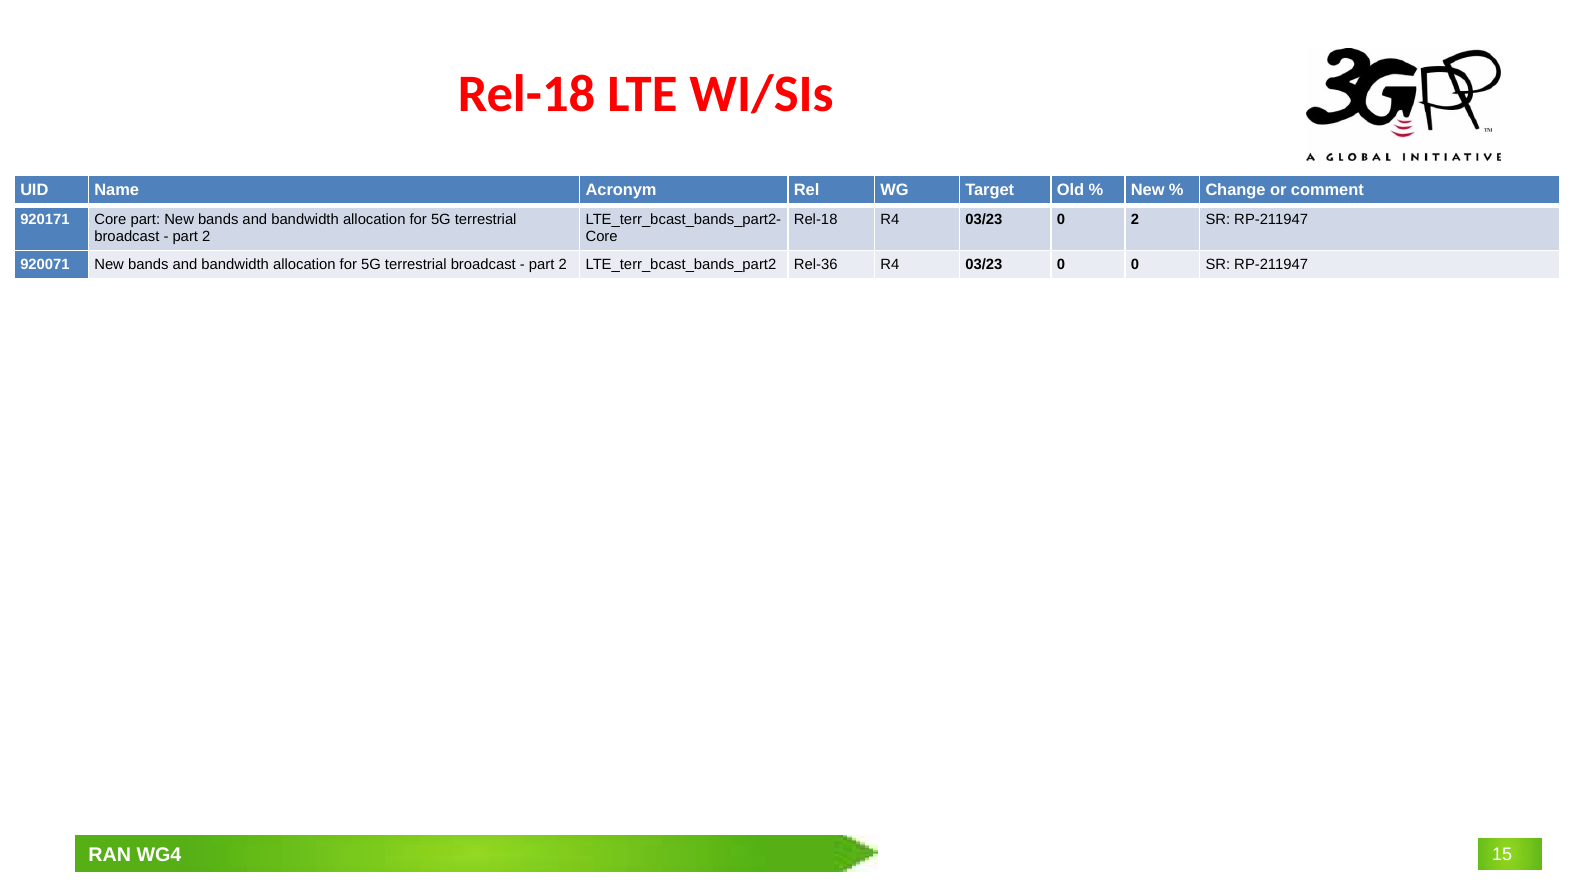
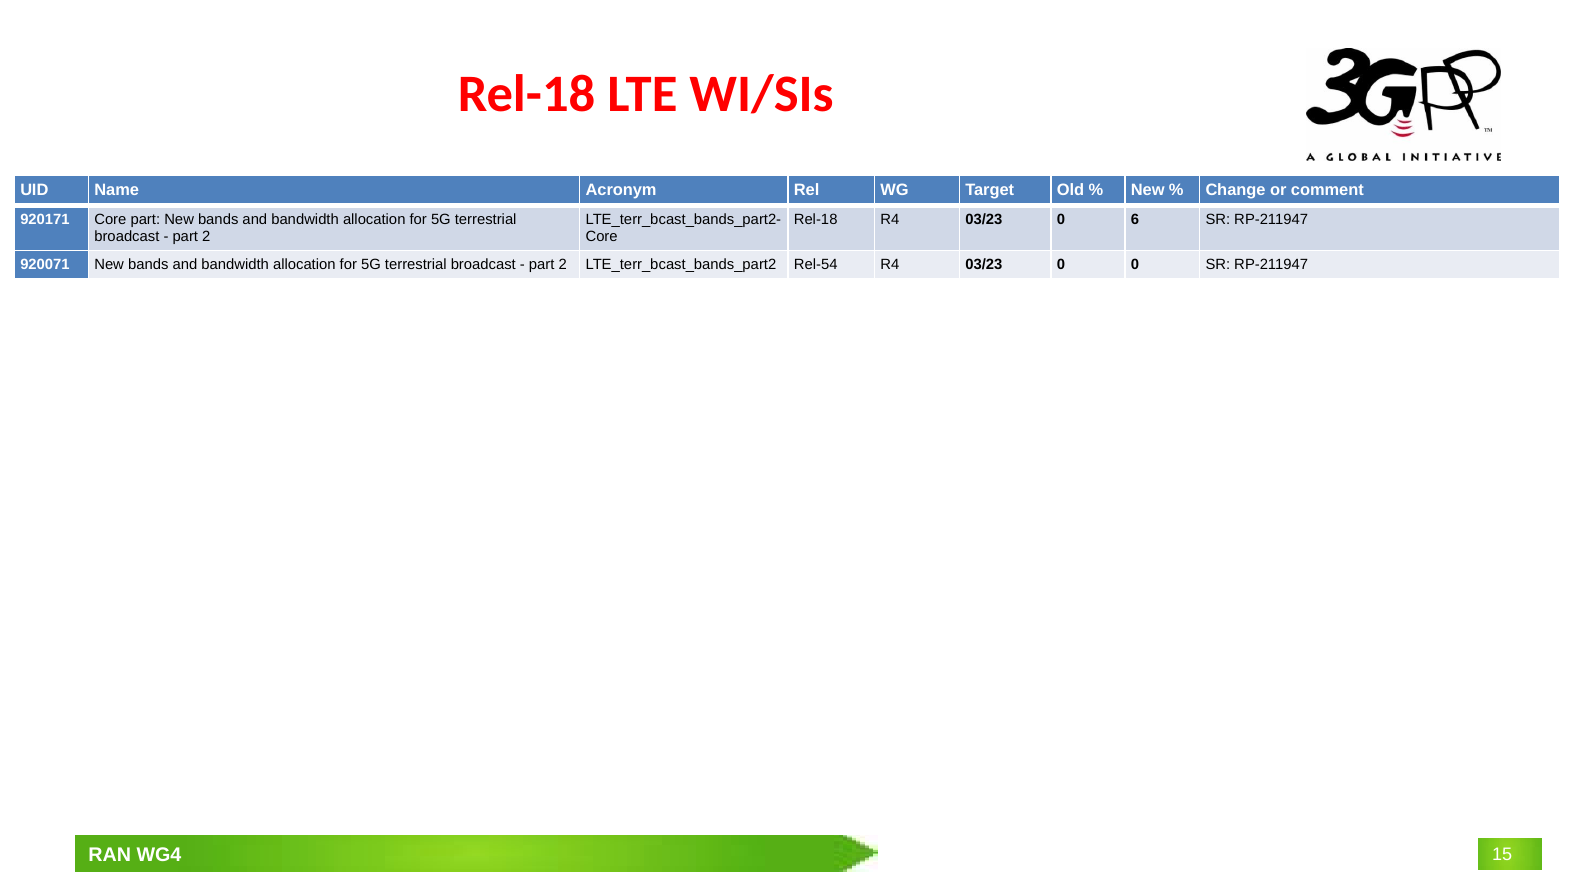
0 2: 2 -> 6 (1135, 220)
Rel-36: Rel-36 -> Rel-54 (816, 265)
